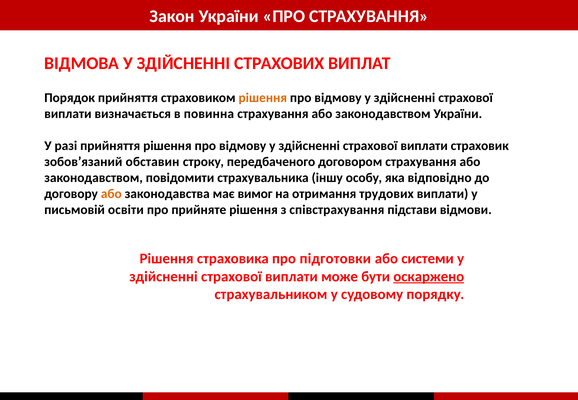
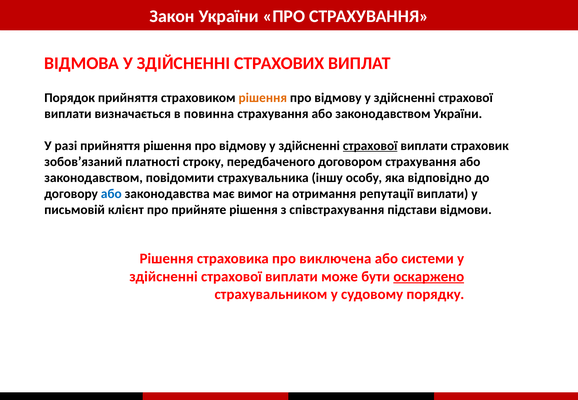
страхової underline: none -> present (370, 146)
обставин: обставин -> платності (153, 162)
або colour: orange -> blue (111, 194)
трудових: трудових -> репутації (387, 194)
освіти: освіти -> клієнт (126, 210)
підготовки: підготовки -> виключена (335, 259)
